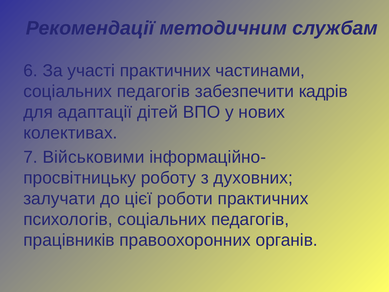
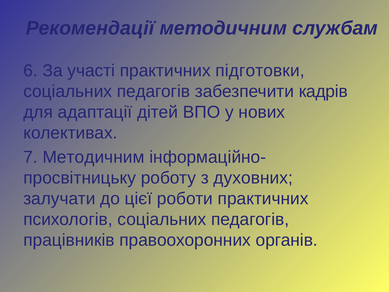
частинами: частинами -> підготовки (260, 71)
7 Військовими: Військовими -> Методичним (94, 157)
